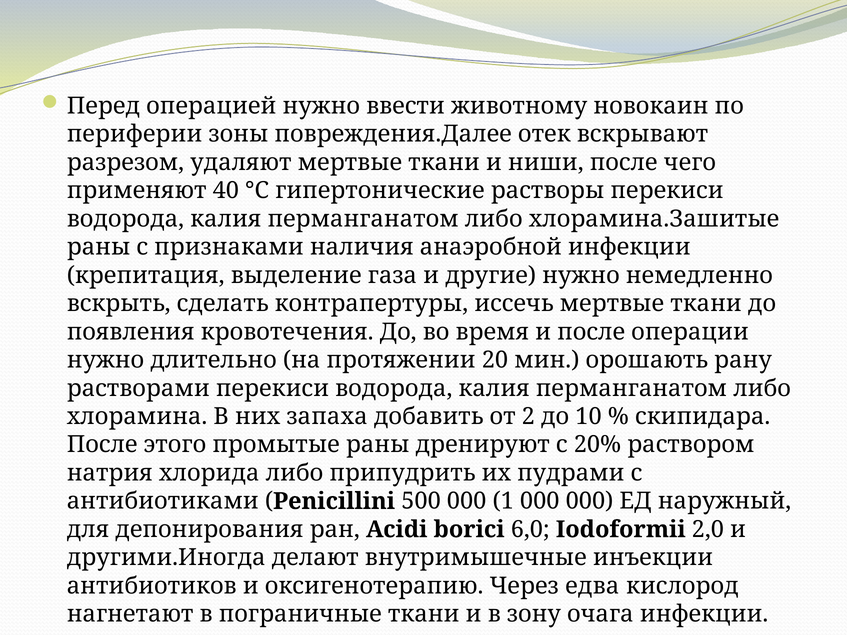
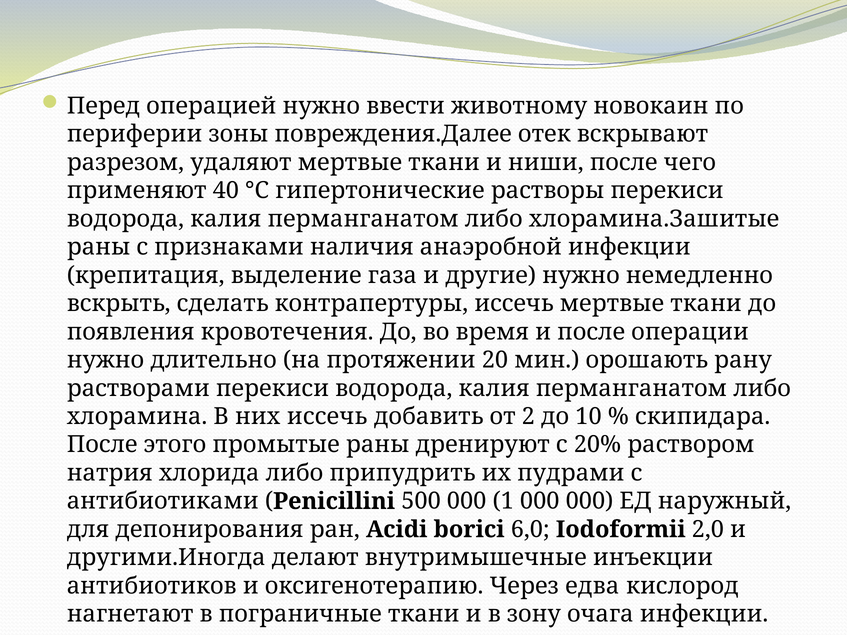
них запаха: запаха -> иссечь (327, 417)
